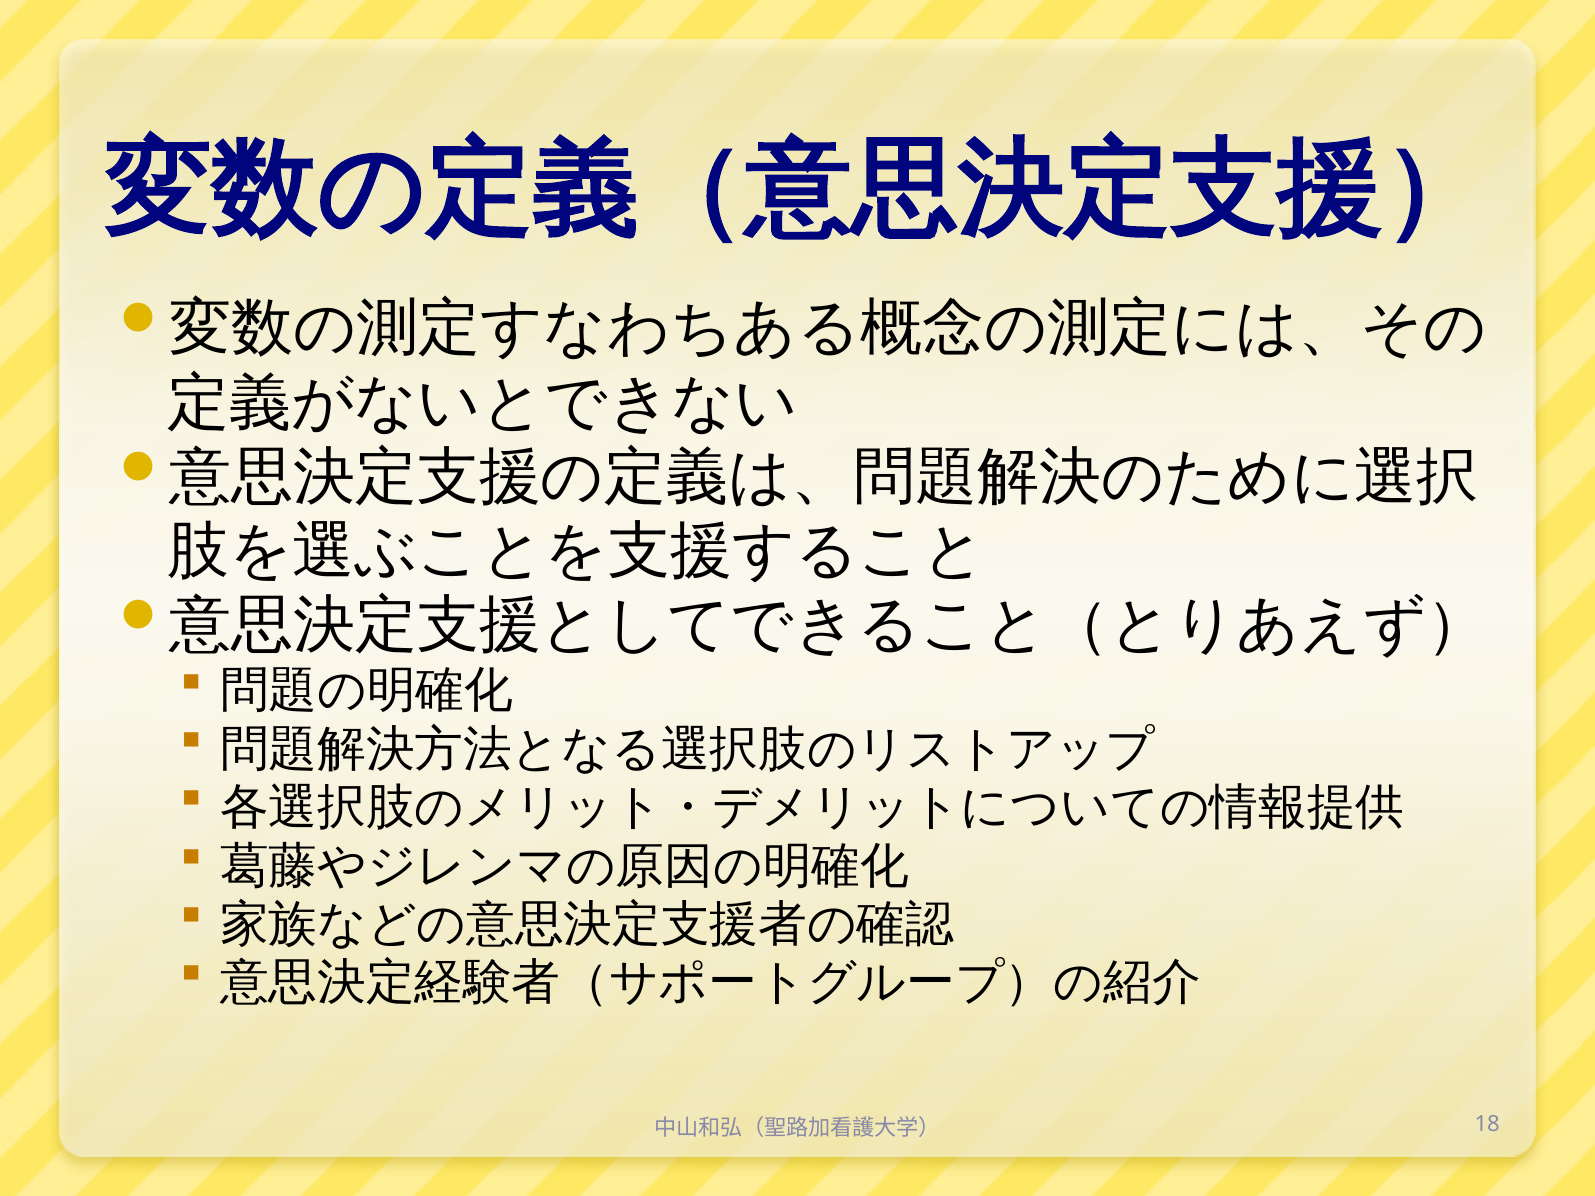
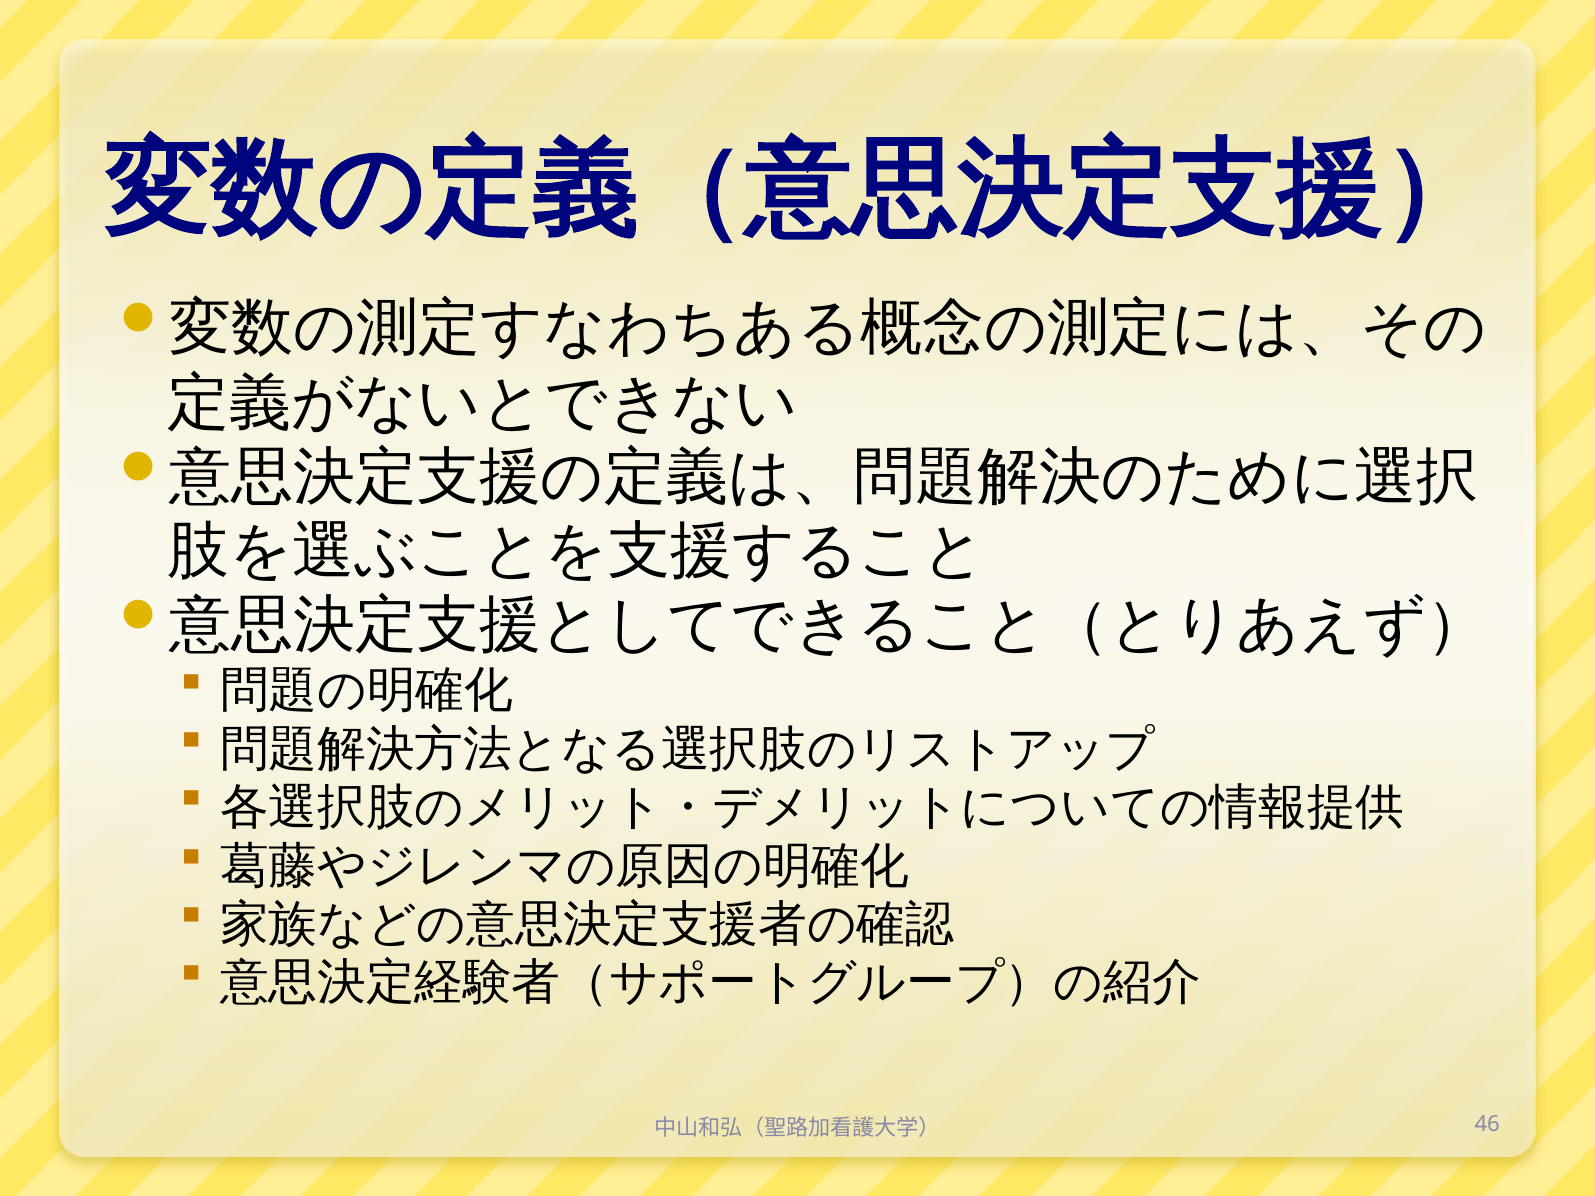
18: 18 -> 46 (1487, 1125)
